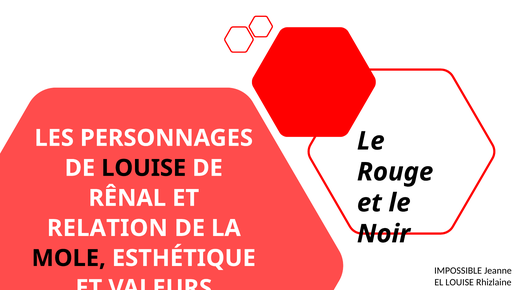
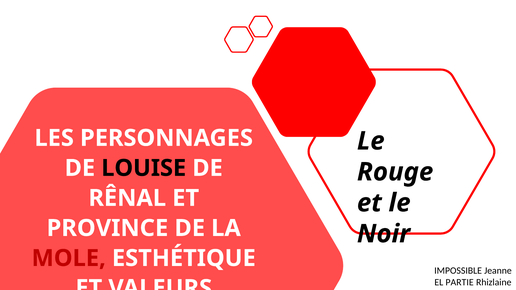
RELATION: RELATION -> PROVINCE (107, 228)
MOLE colour: black -> red (69, 258)
EL LOUISE: LOUISE -> PARTIE (460, 282)
